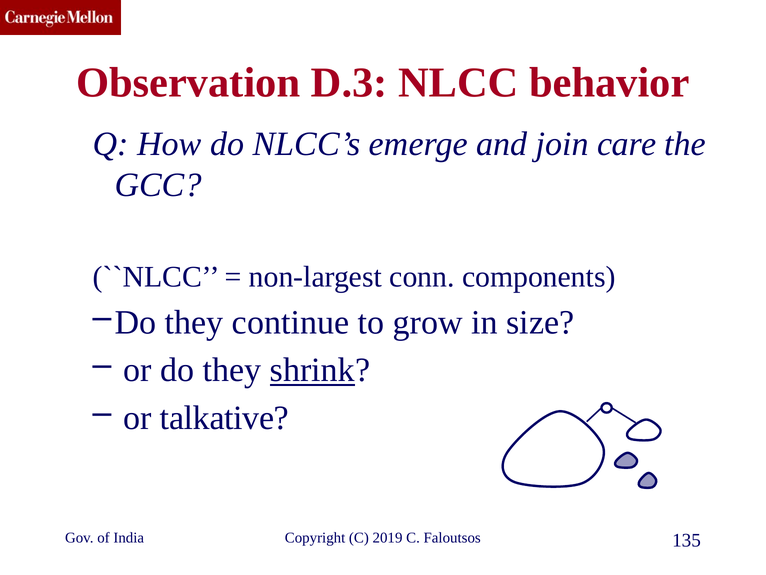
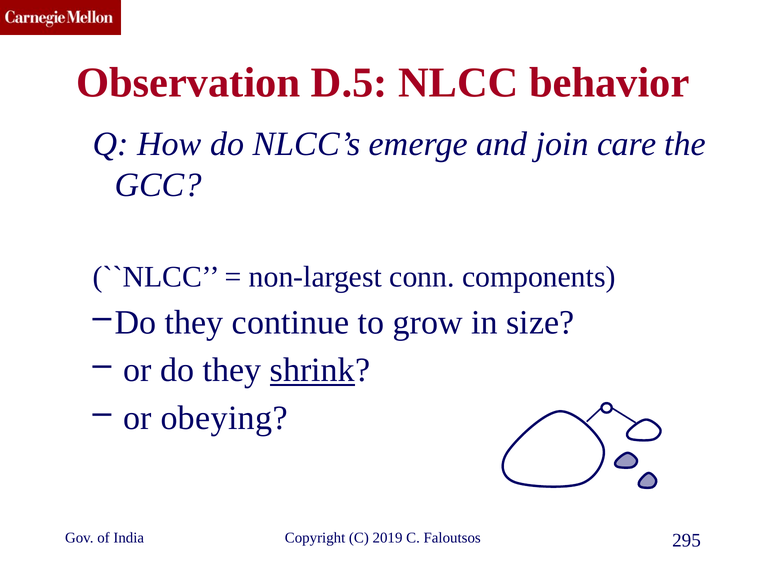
D.3: D.3 -> D.5 (349, 83)
talkative: talkative -> obeying (224, 417)
135: 135 -> 295 (687, 540)
